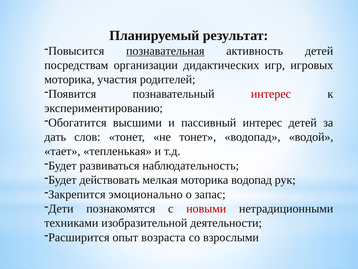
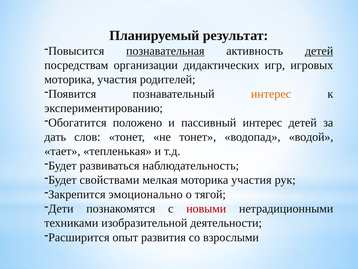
детей underline: none -> present (319, 51)
интерес colour: red -> orange (271, 94)
высшими: высшими -> положено (137, 122)
действовать: действовать -> свойствами (109, 180)
мелкая моторика водопад: водопад -> участия (251, 180)
запас: запас -> тягой (210, 194)
возраста: возраста -> развития (163, 237)
